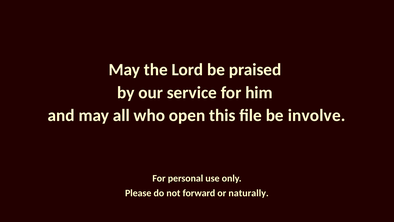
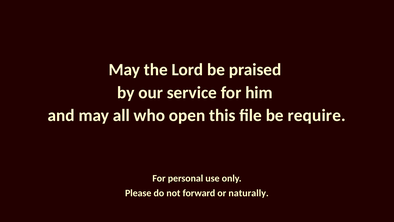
involve: involve -> require (317, 115)
